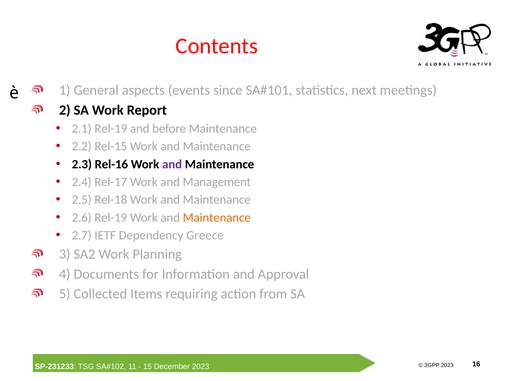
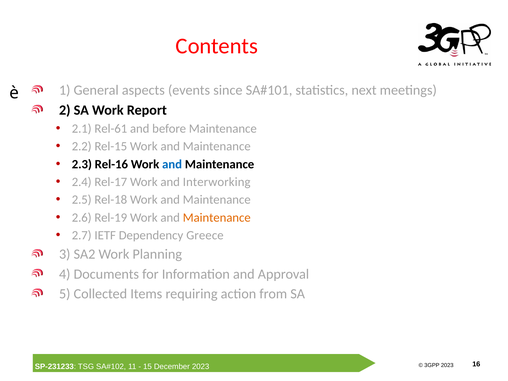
2.1 Rel-19: Rel-19 -> Rel-61 (111, 129)
and colour: purple -> blue (172, 164)
Management: Management -> Interworking (217, 182)
